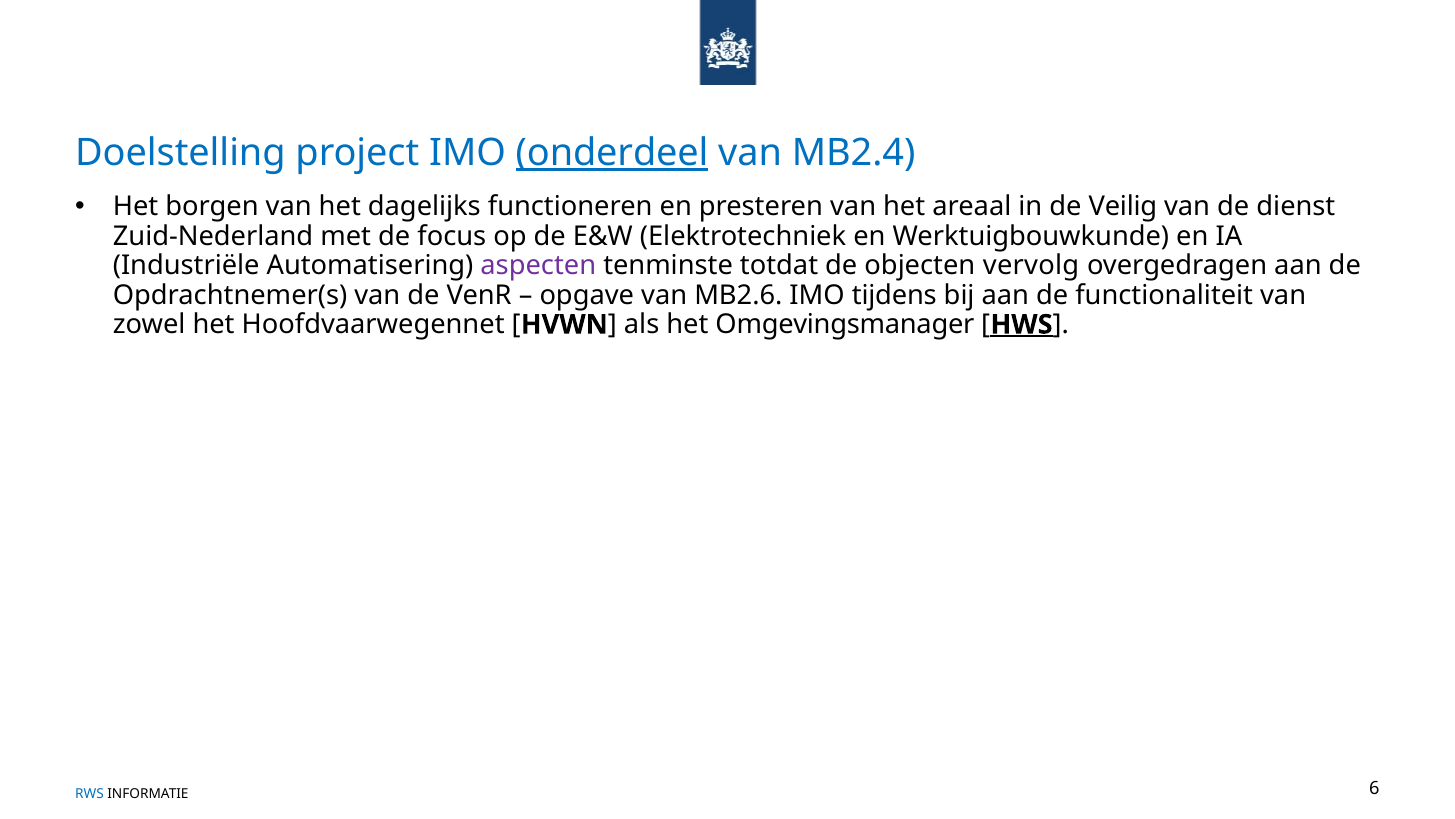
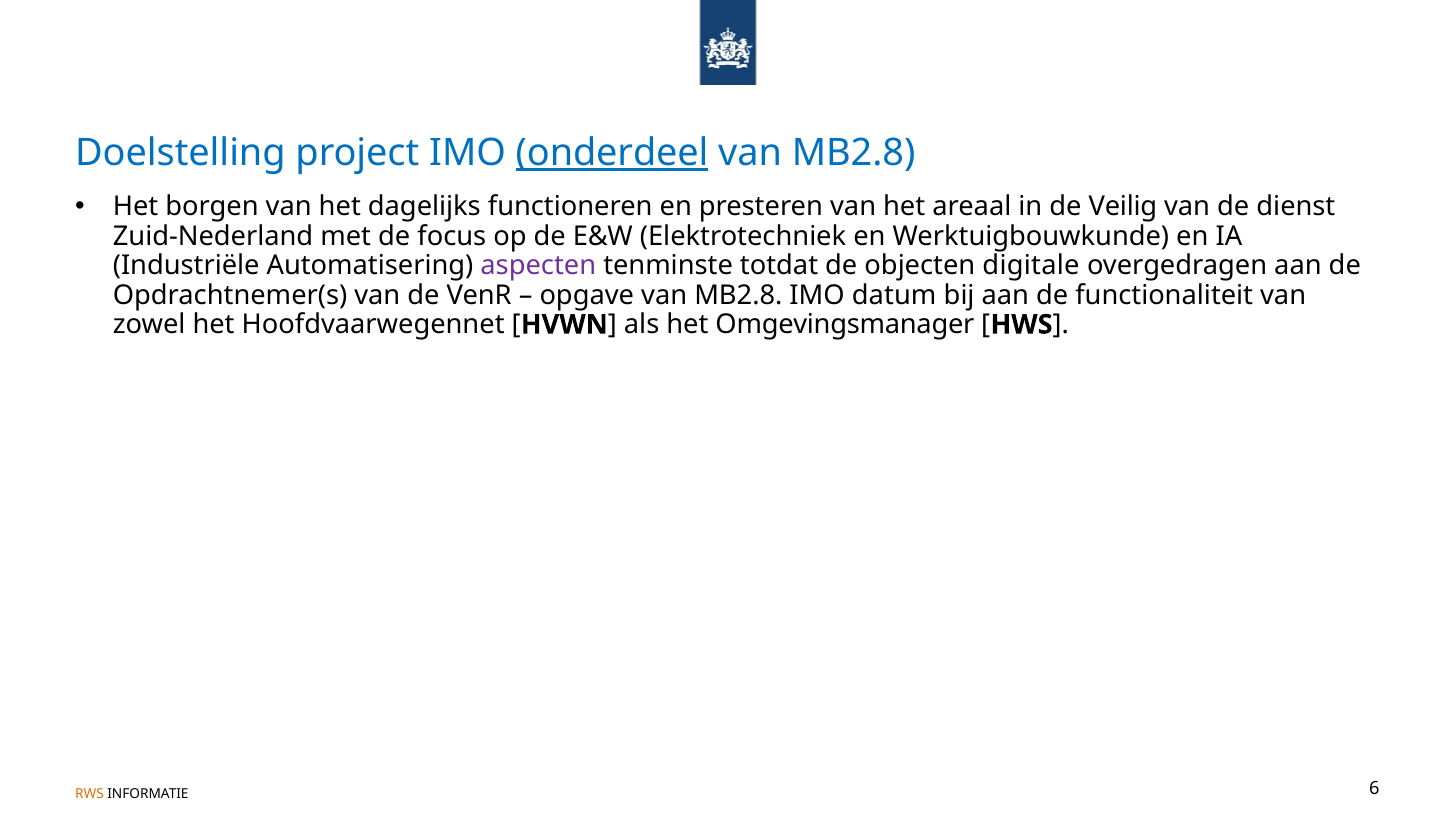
MB2.4: MB2.4 -> MB2.8 (854, 153)
vervolg: vervolg -> digitale (1031, 265)
opgave van MB2.6: MB2.6 -> MB2.8 (738, 295)
tijdens: tijdens -> datum (894, 295)
HWS underline: present -> none (1022, 324)
RWS colour: blue -> orange (90, 794)
